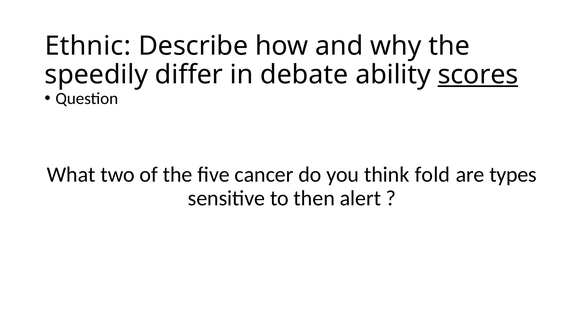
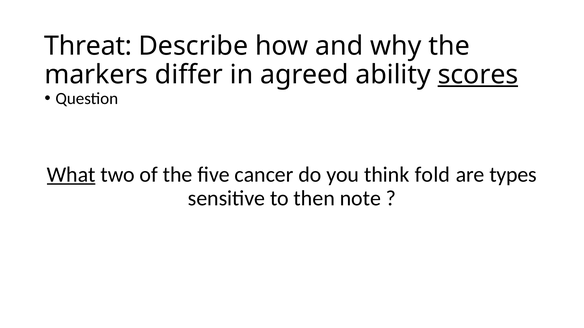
Ethnic: Ethnic -> Threat (88, 46)
speedily: speedily -> markers (96, 75)
debate: debate -> agreed (304, 75)
What underline: none -> present (71, 175)
alert: alert -> note (360, 198)
